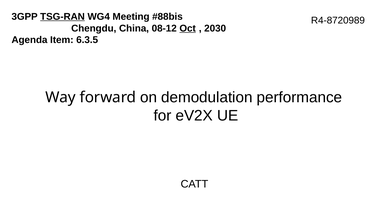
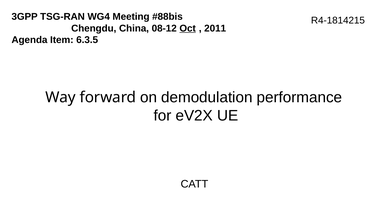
TSG-RAN underline: present -> none (63, 17)
R4-8720989: R4-8720989 -> R4-1814215 (338, 20)
2030: 2030 -> 2011 (215, 28)
